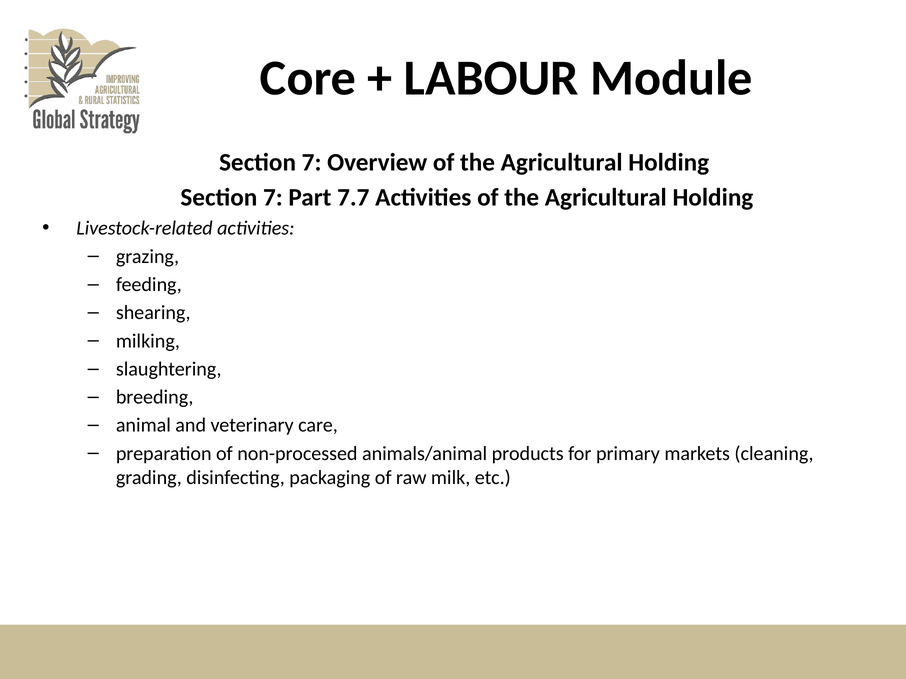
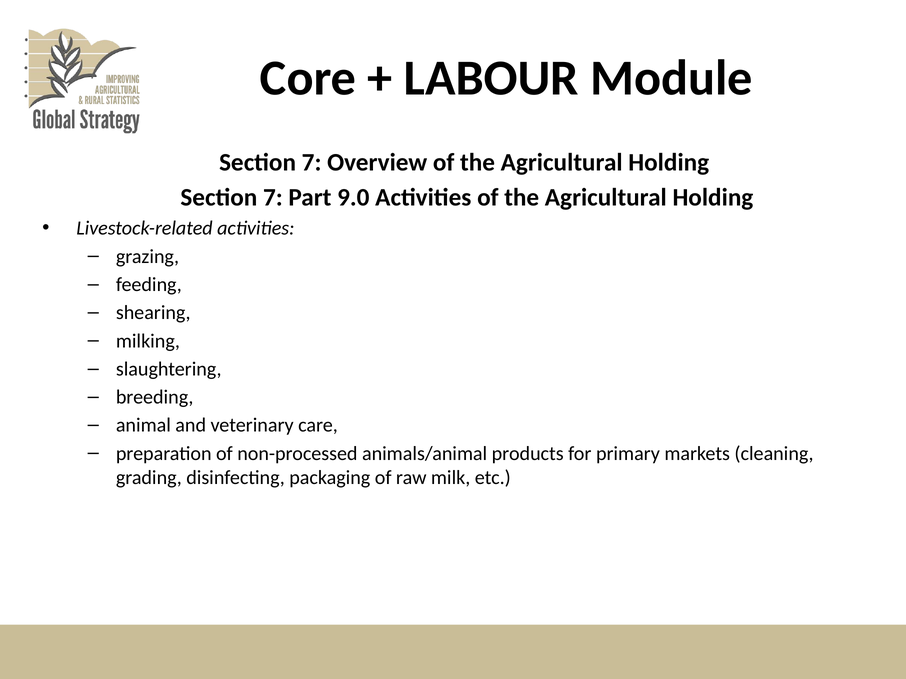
7.7: 7.7 -> 9.0 (353, 198)
